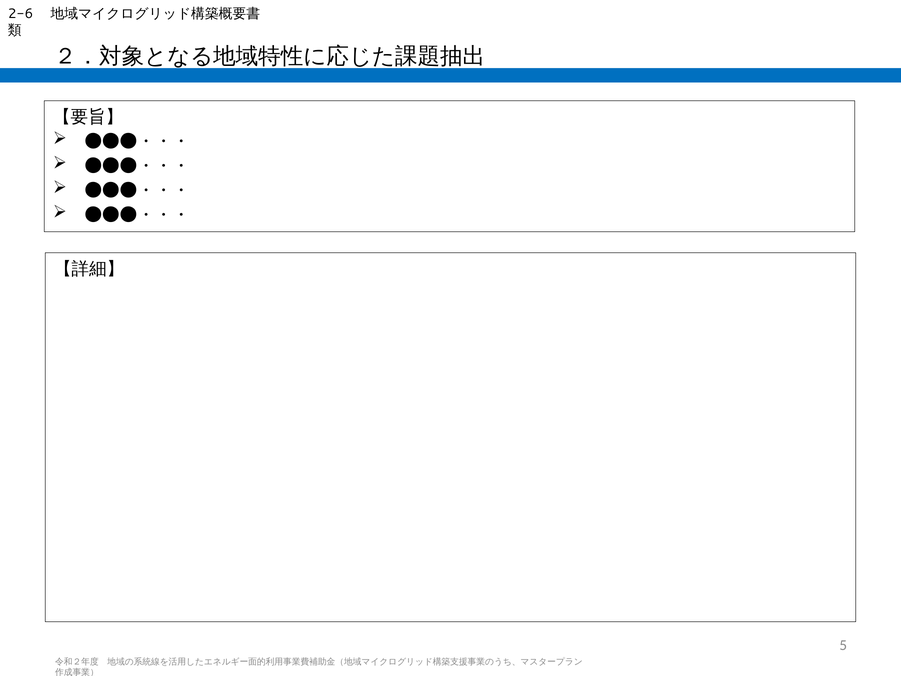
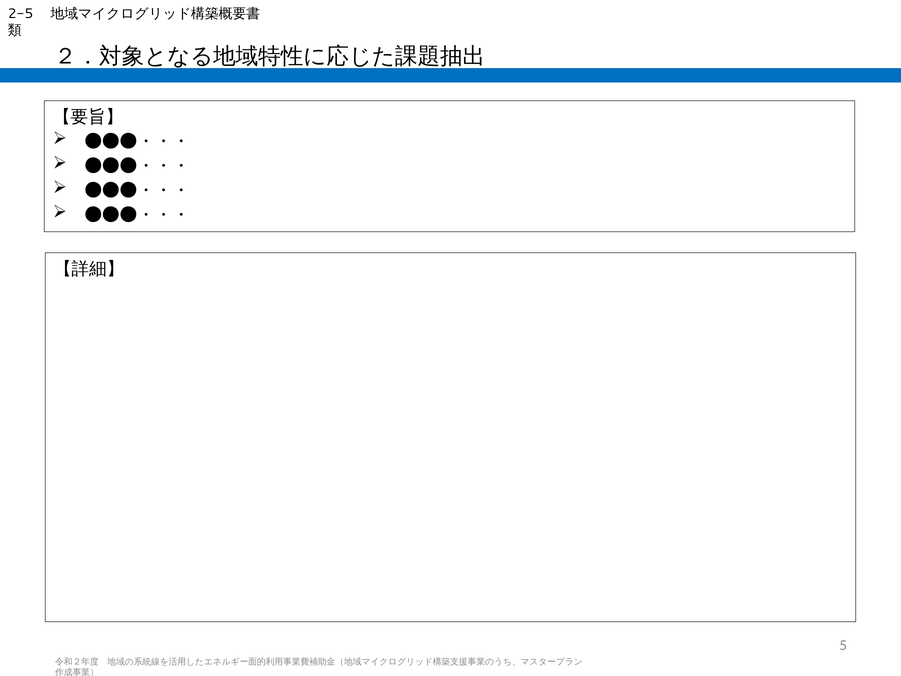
2-6: 2-6 -> 2-5 (21, 14)
